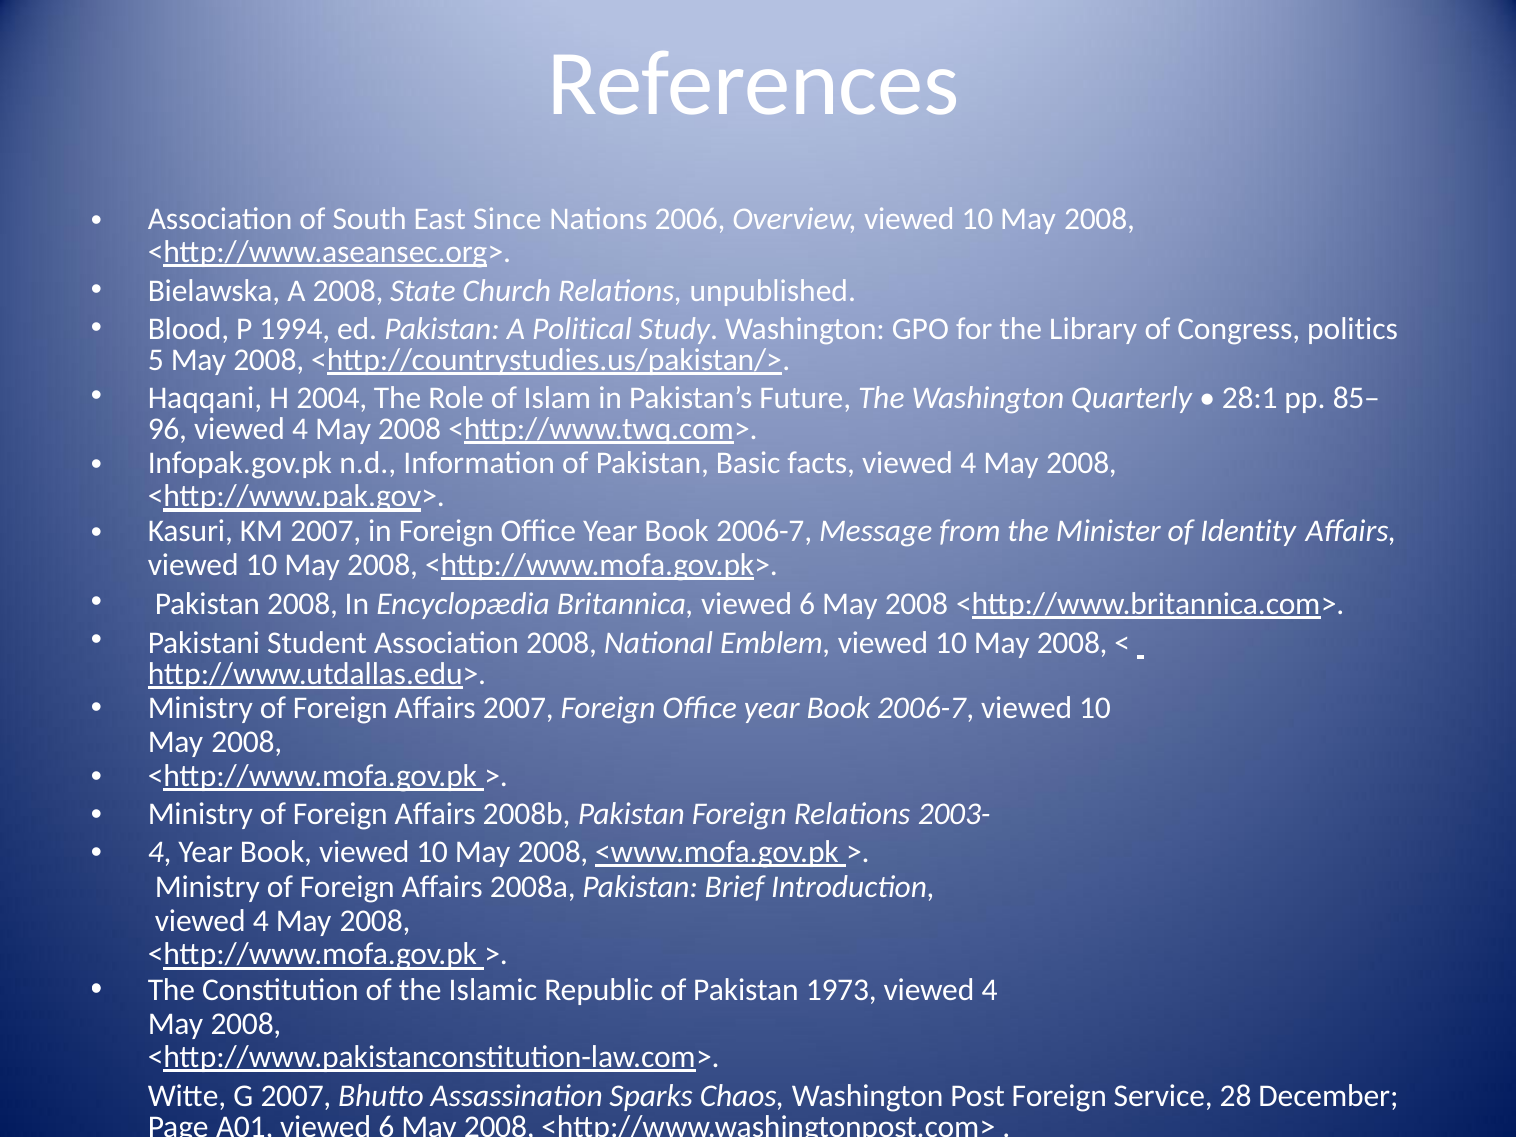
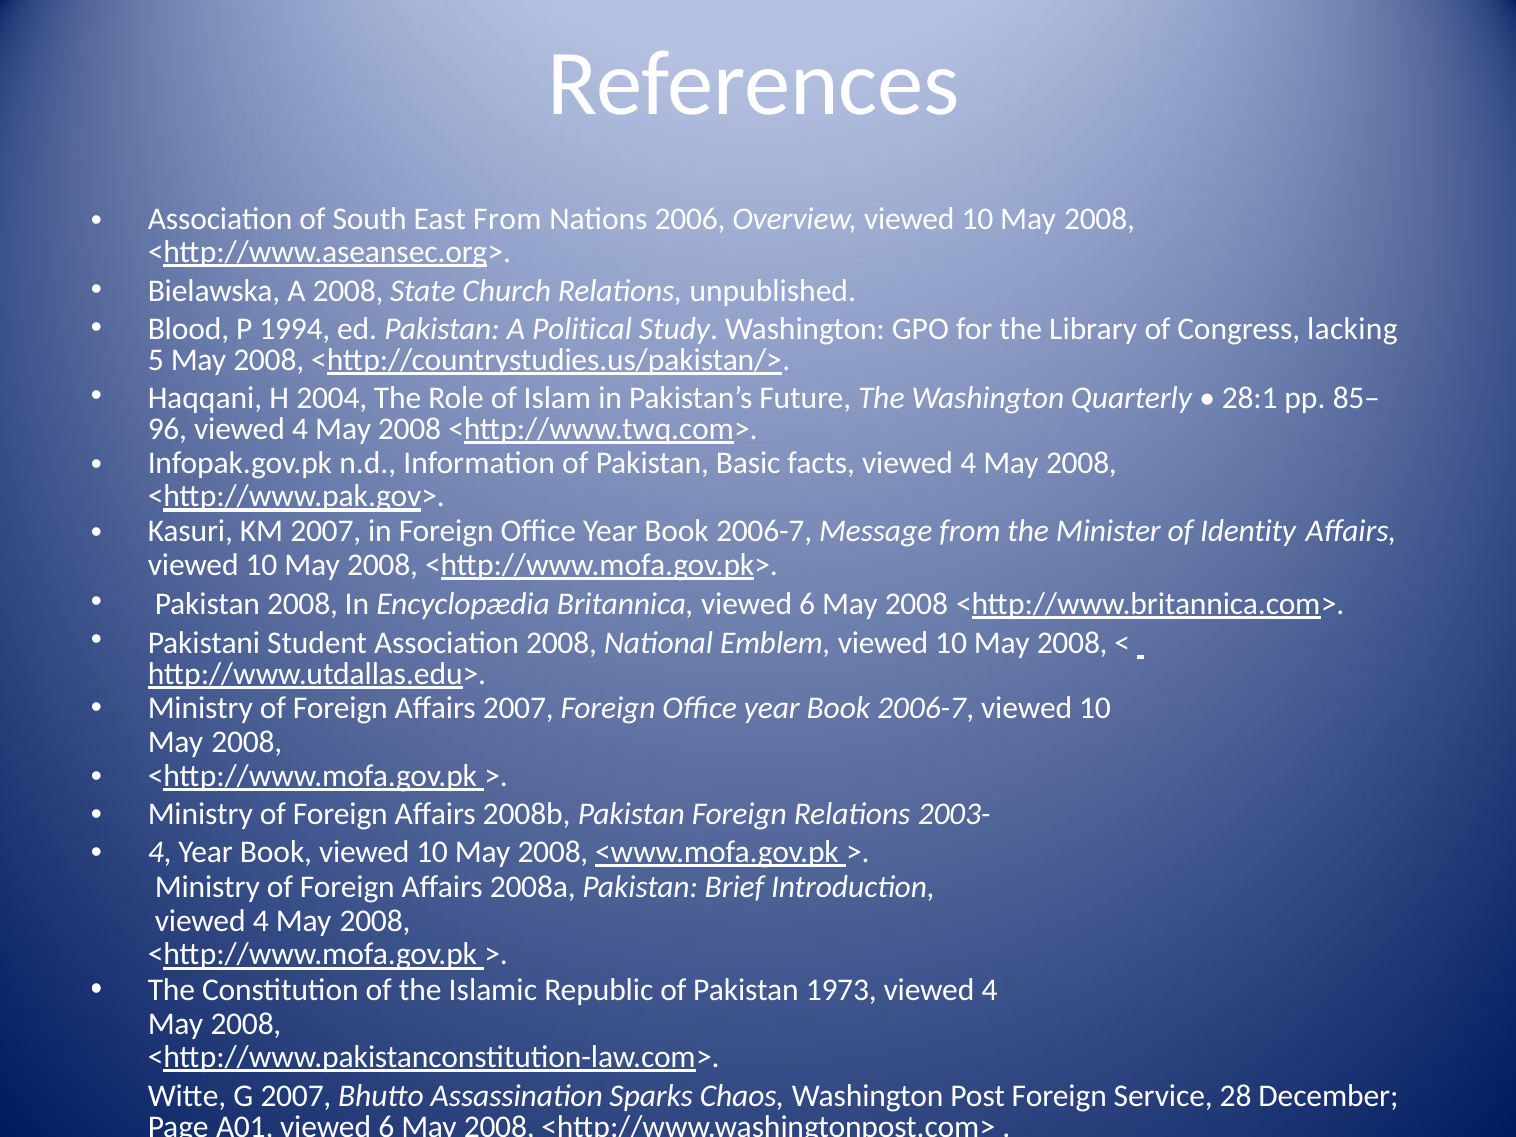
East Since: Since -> From (507, 219)
politics: politics -> lacking (1352, 329)
